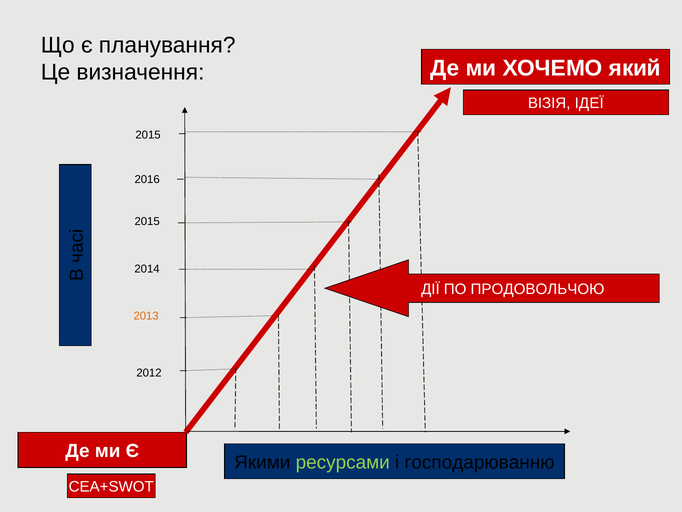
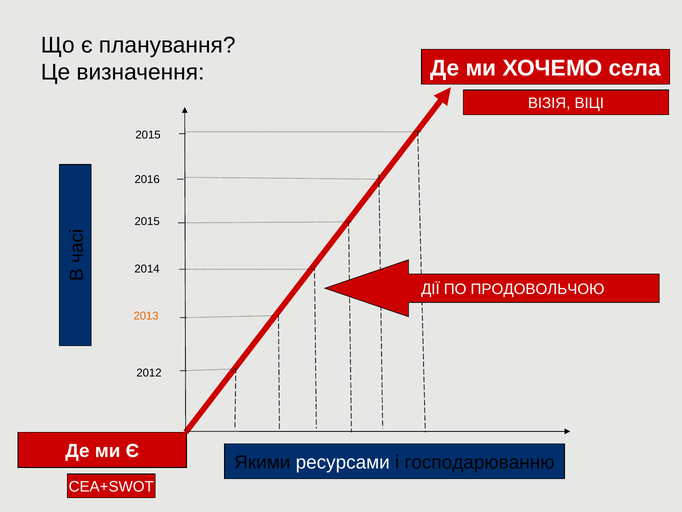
який: який -> села (635, 68)
ІДЕЇ: ІДЕЇ -> ВІЦІ (589, 103)
ресурсами colour: light green -> white (343, 462)
